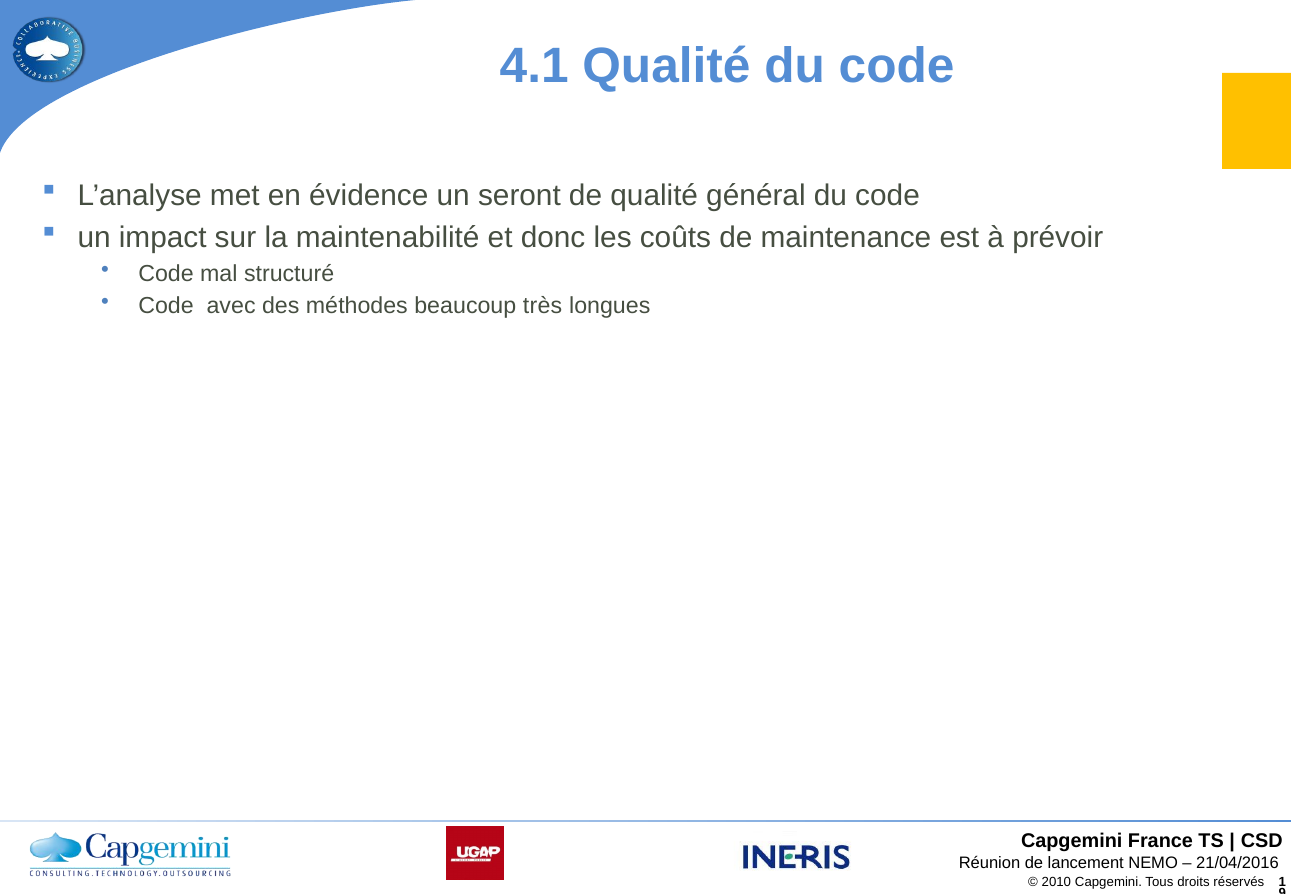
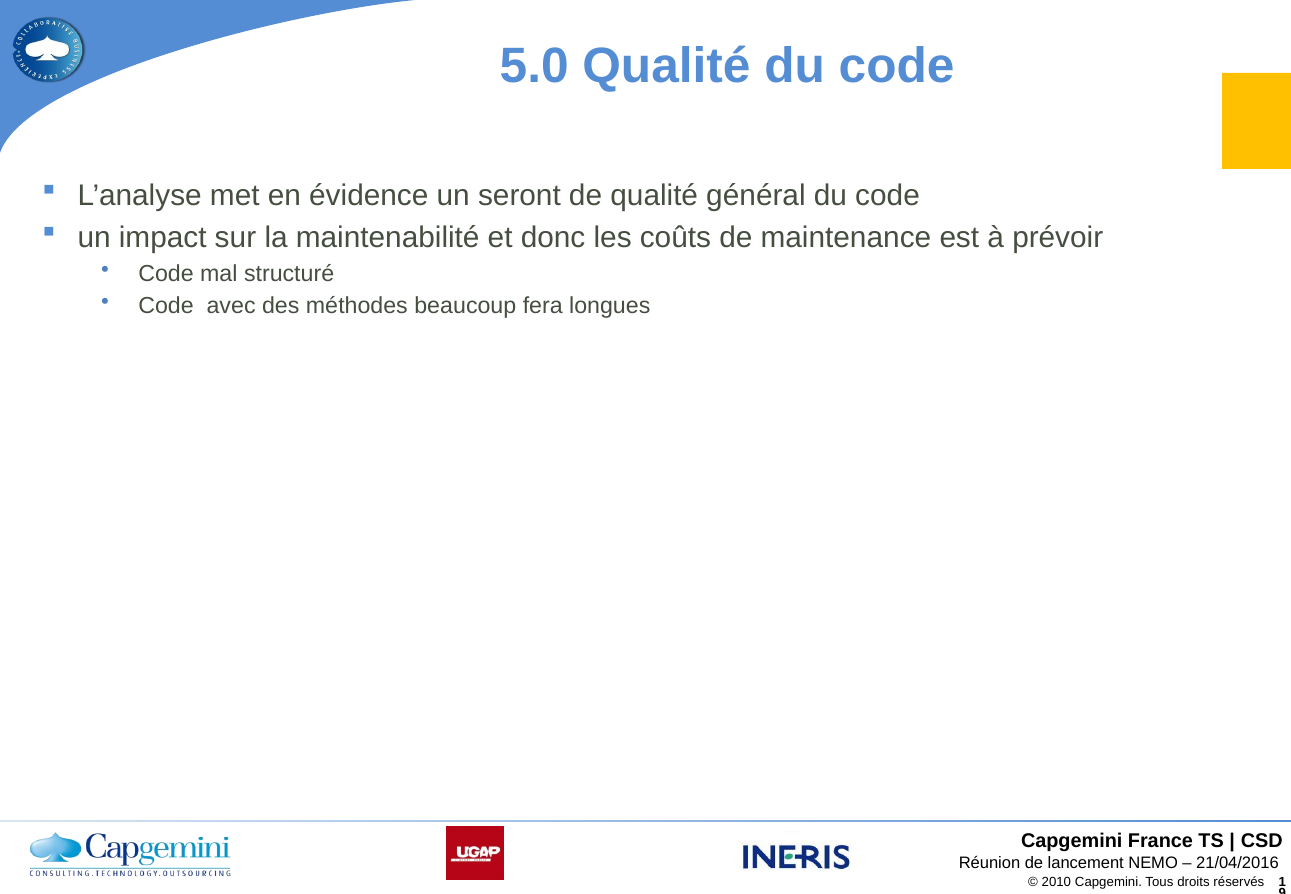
4.1: 4.1 -> 5.0 (534, 66)
très: très -> fera (543, 306)
